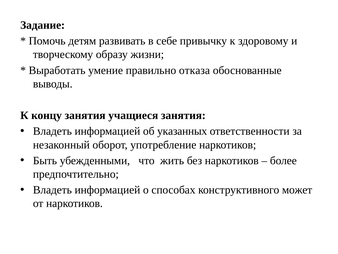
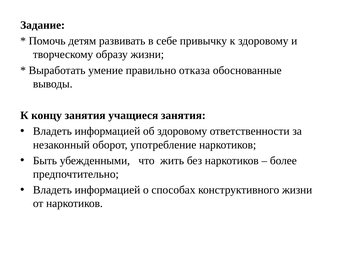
об указанных: указанных -> здоровому (182, 131)
конструктивного может: может -> жизни (297, 190)
